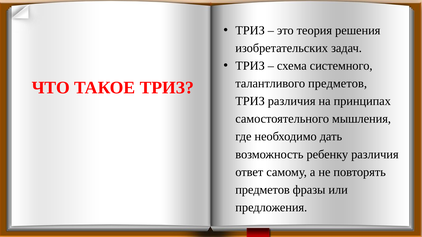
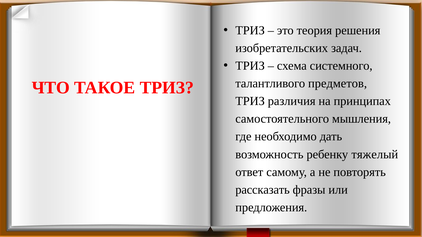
ребенку различия: различия -> тяжелый (375, 155)
предметов: предметов -> рассказать (263, 190)
